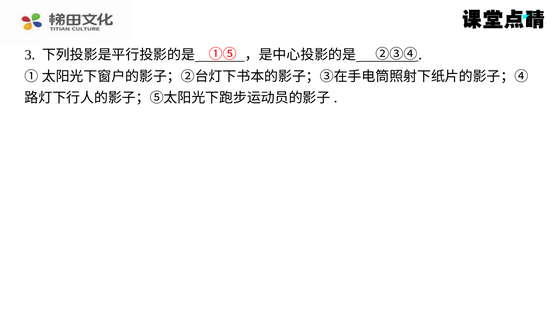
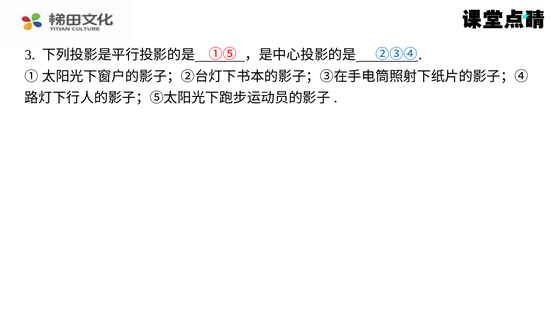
②③④ colour: black -> blue (396, 54)
